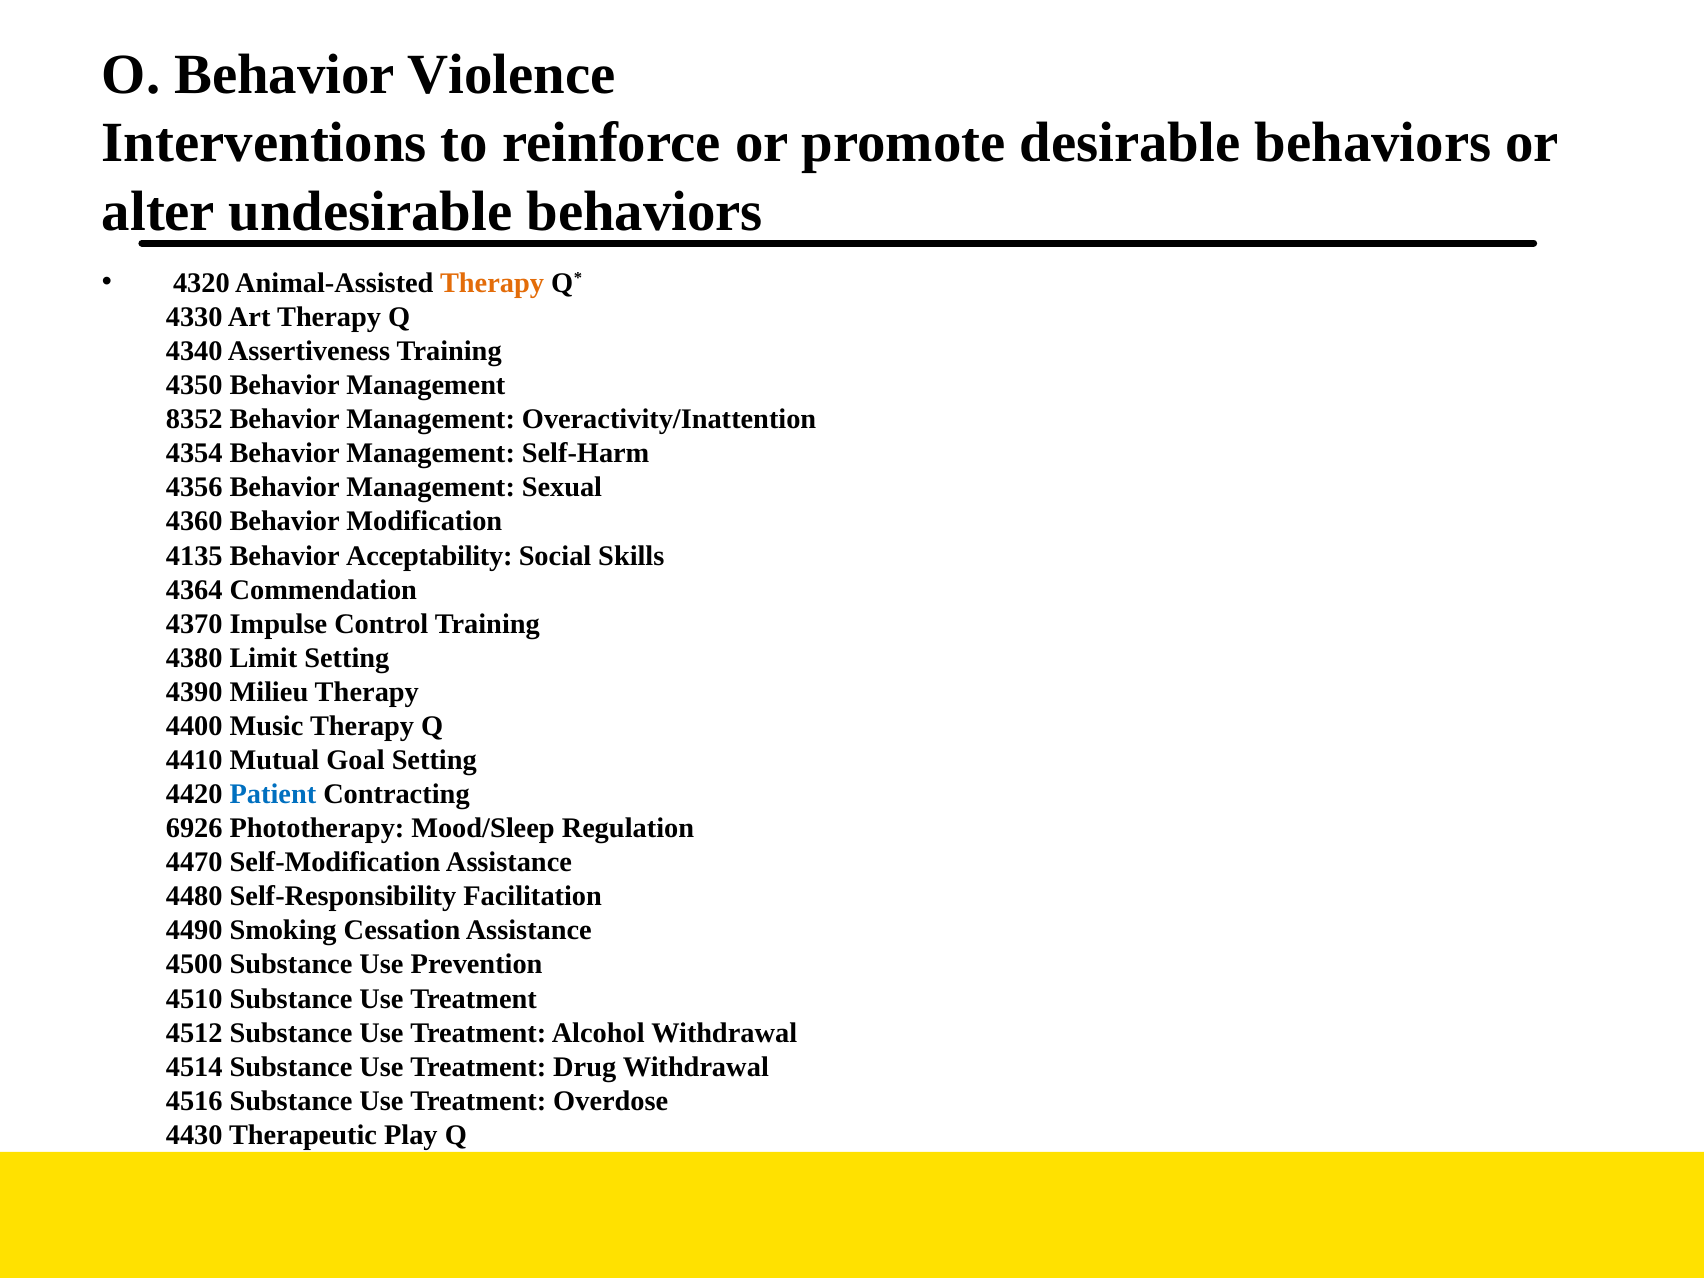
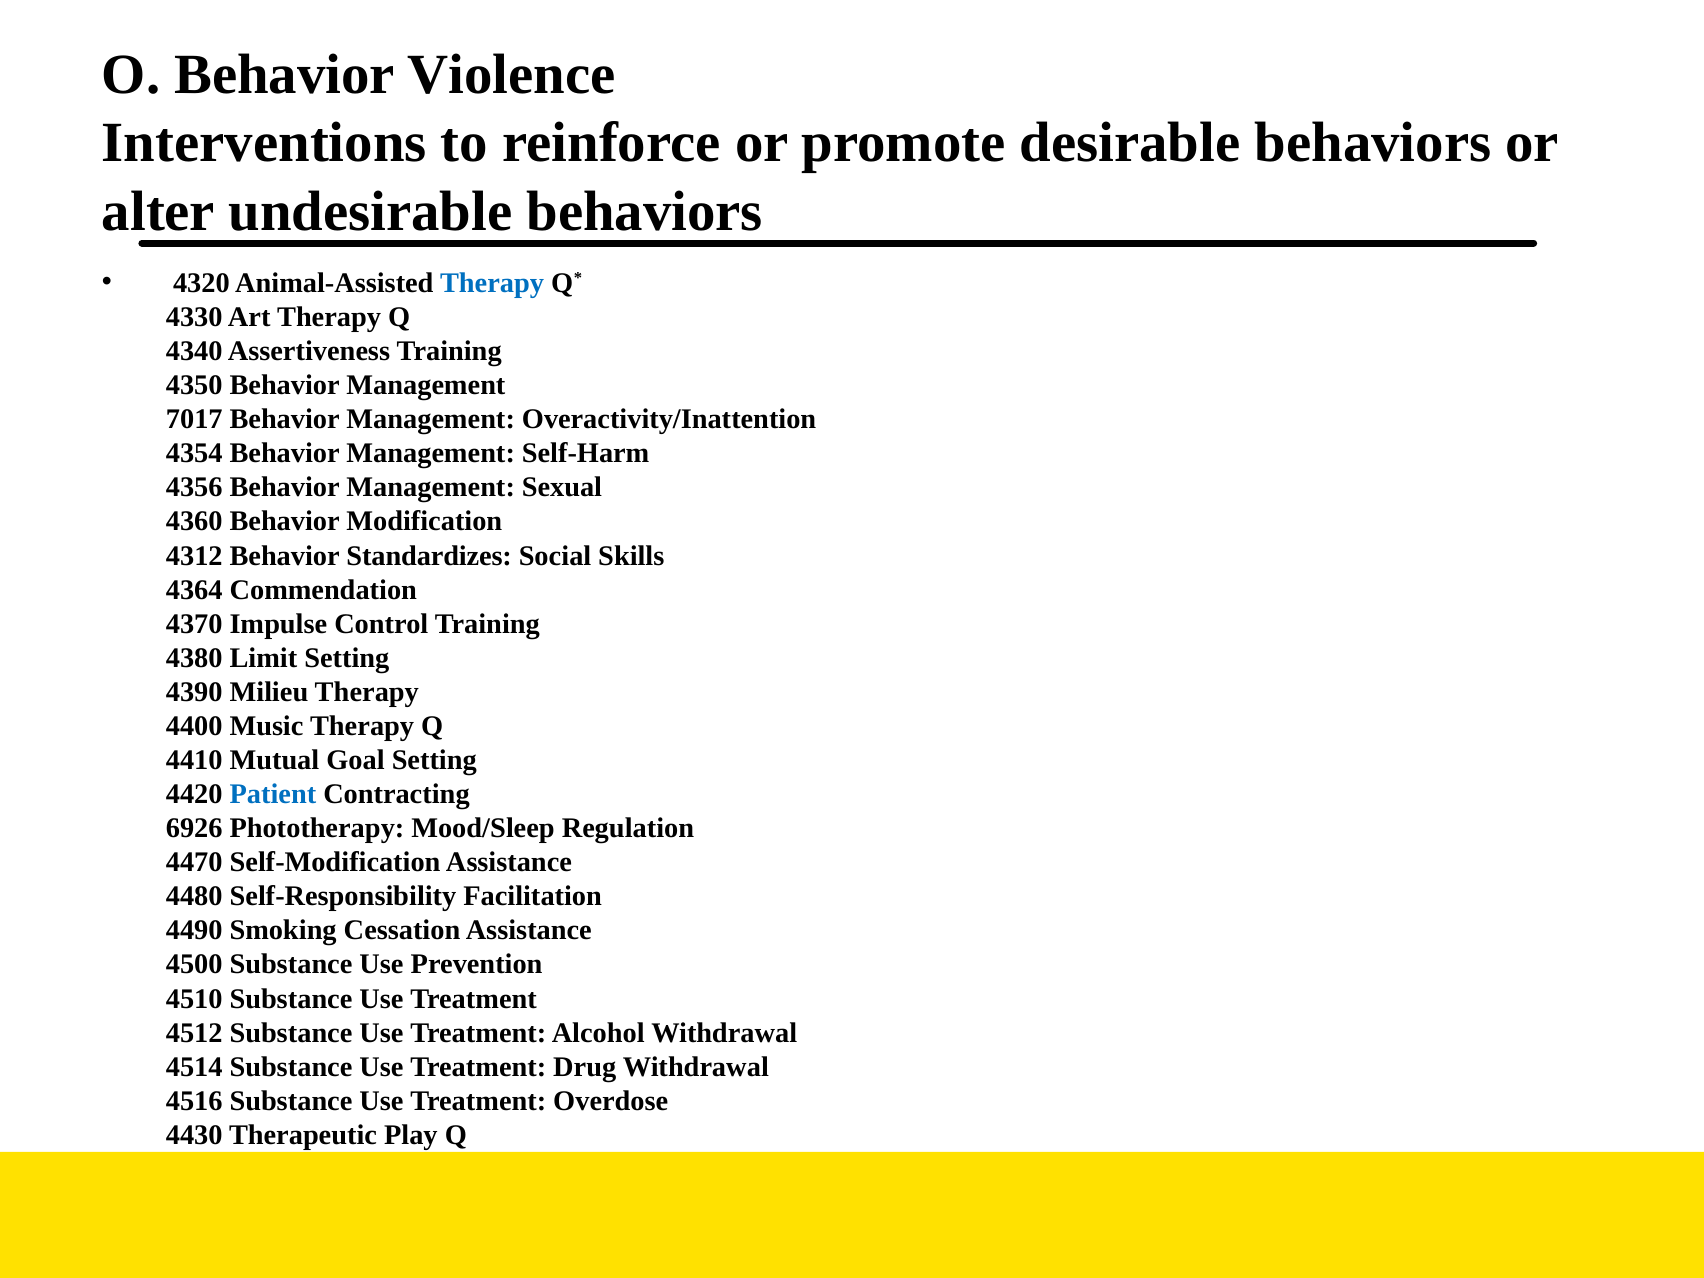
Therapy colour: orange -> blue (492, 283)
8352: 8352 -> 7017 (194, 419)
4135: 4135 -> 4312 (194, 556)
Acceptability: Acceptability -> Standardizes (429, 556)
